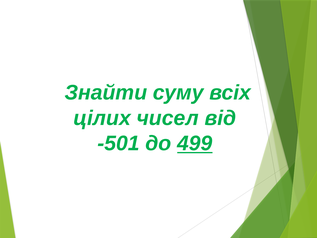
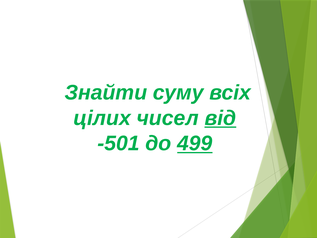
від underline: none -> present (220, 118)
